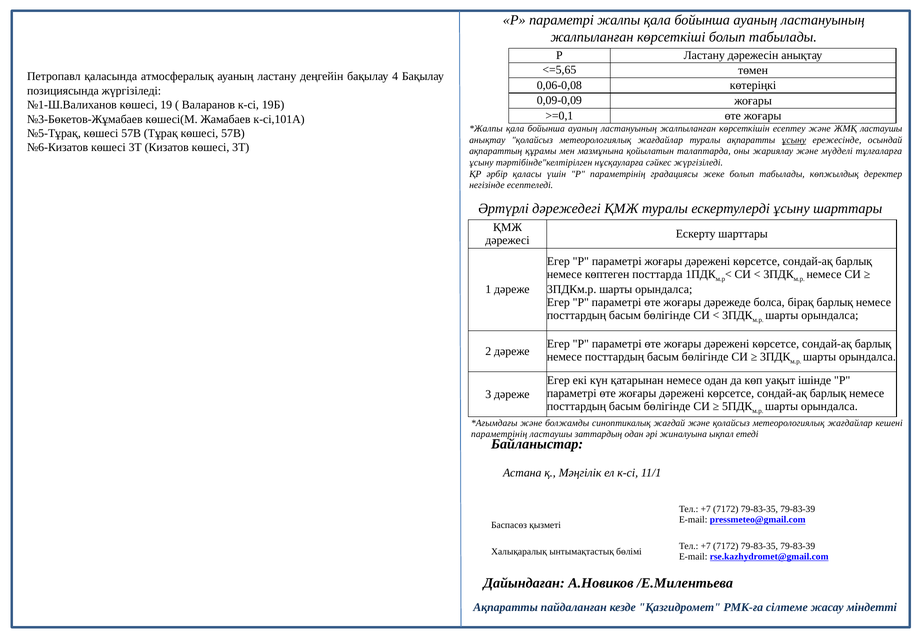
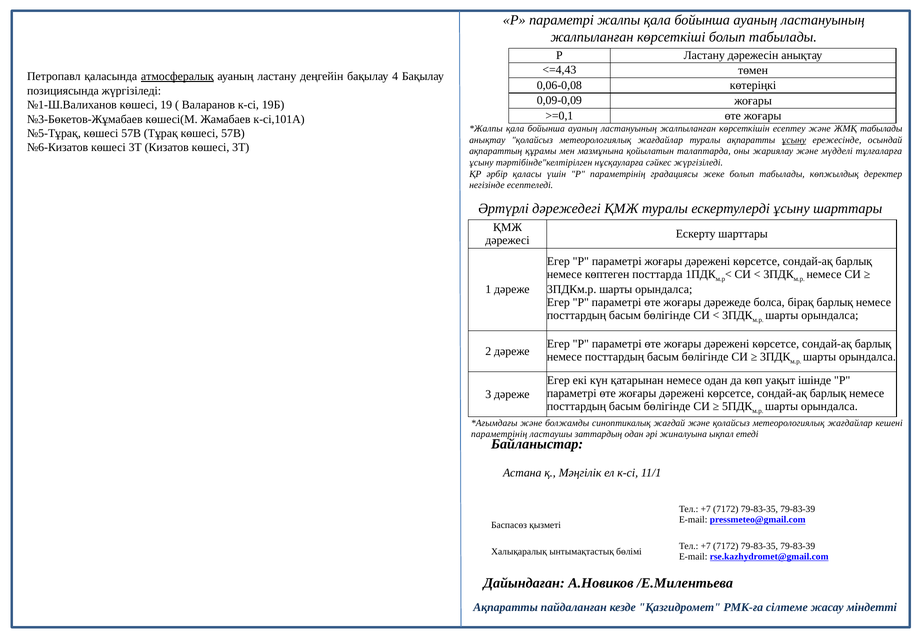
<=5,65: <=5,65 -> <=4,43 (559, 70)
атмосфералық underline: none -> present (177, 77)
ЖМҚ ластаушы: ластаушы -> табылады (881, 129)
